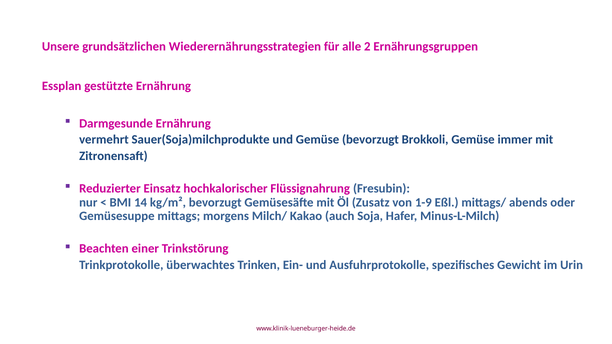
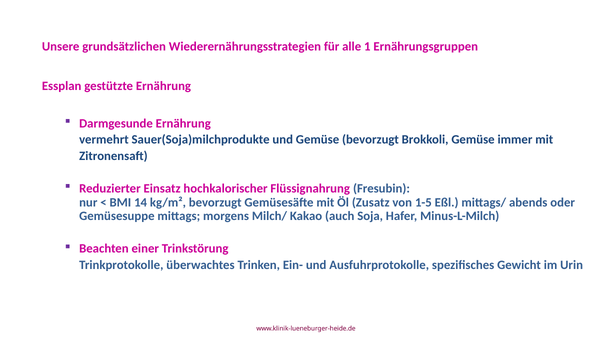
2: 2 -> 1 (367, 47)
1-9: 1-9 -> 1-5 (423, 203)
